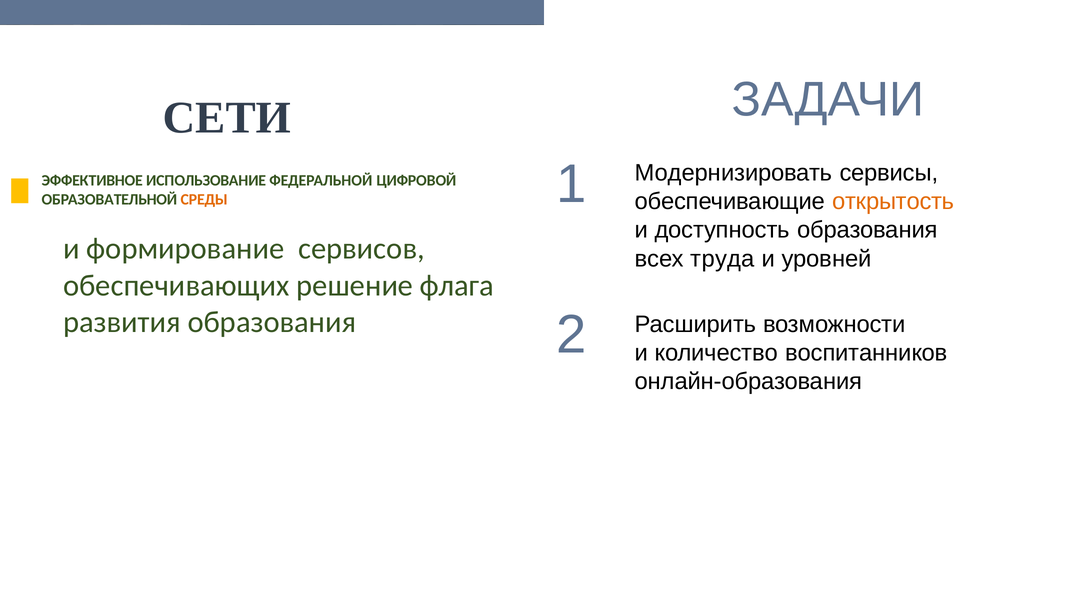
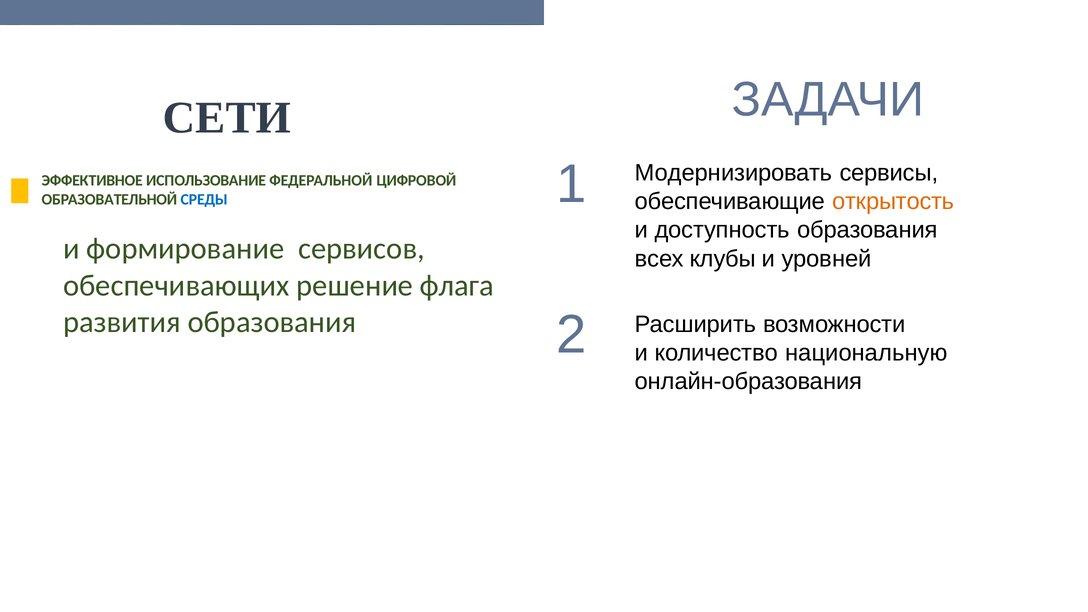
СРЕДЫ colour: orange -> blue (204, 199)
труда: труда -> клубы (723, 259)
воспитанников: воспитанников -> национальную (866, 353)
